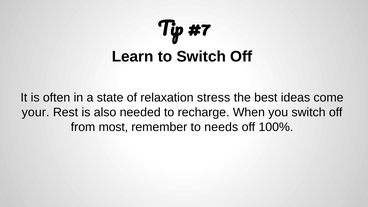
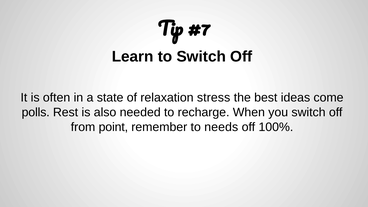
your: your -> polls (36, 112)
most: most -> point (113, 127)
